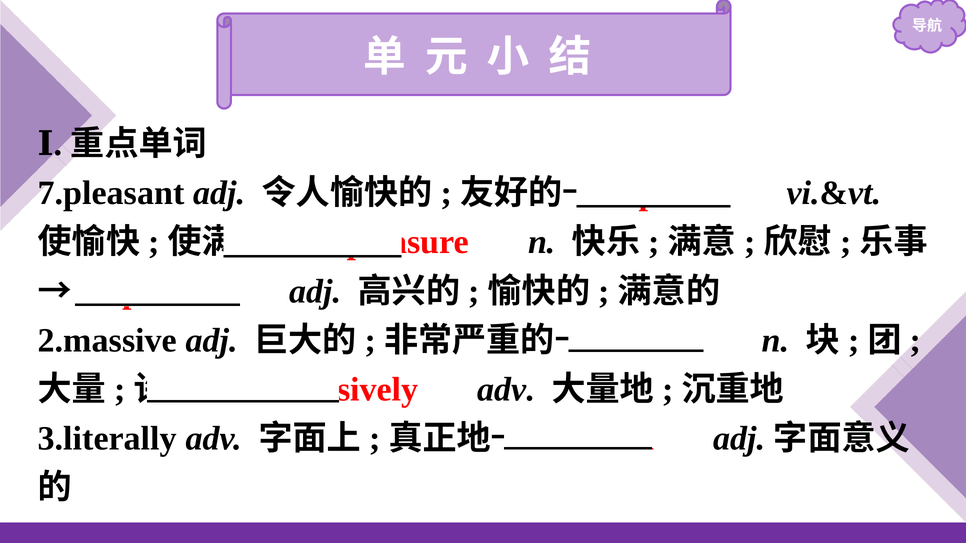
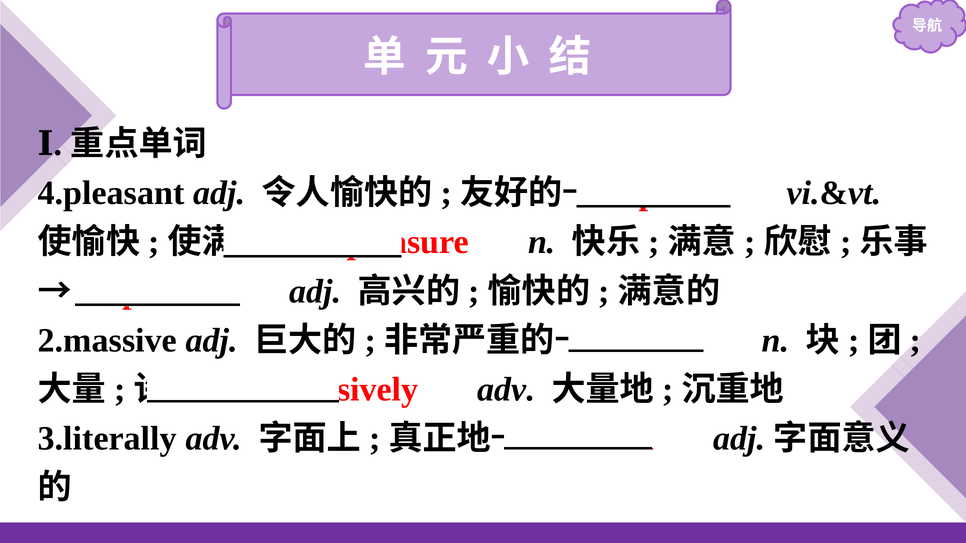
7.pleasant: 7.pleasant -> 4.pleasant (111, 193)
